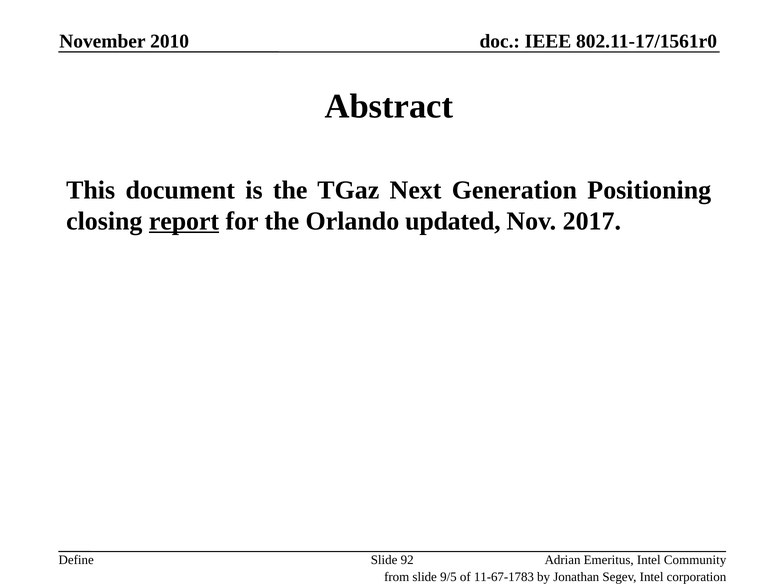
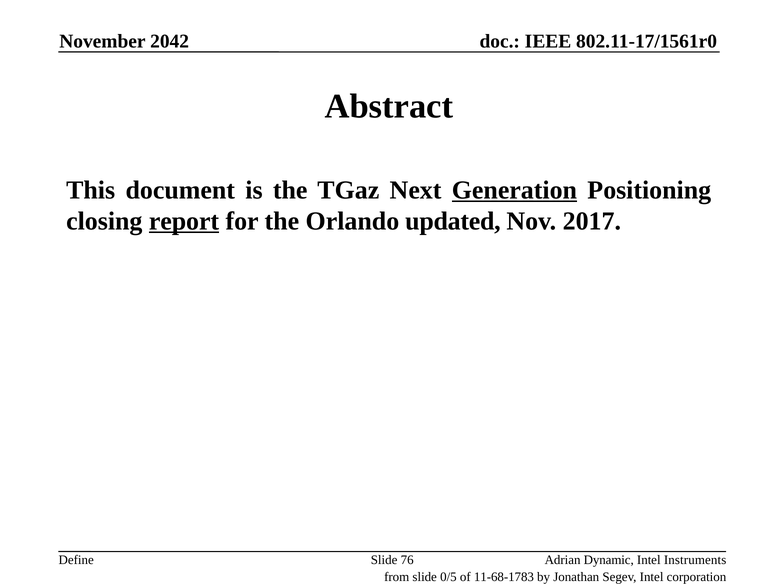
2010: 2010 -> 2042 (170, 42)
Generation underline: none -> present (514, 190)
Emeritus: Emeritus -> Dynamic (609, 560)
Community: Community -> Instruments (695, 560)
92: 92 -> 76 (407, 560)
9/5: 9/5 -> 0/5 (448, 577)
11-67-1783: 11-67-1783 -> 11-68-1783 (504, 577)
